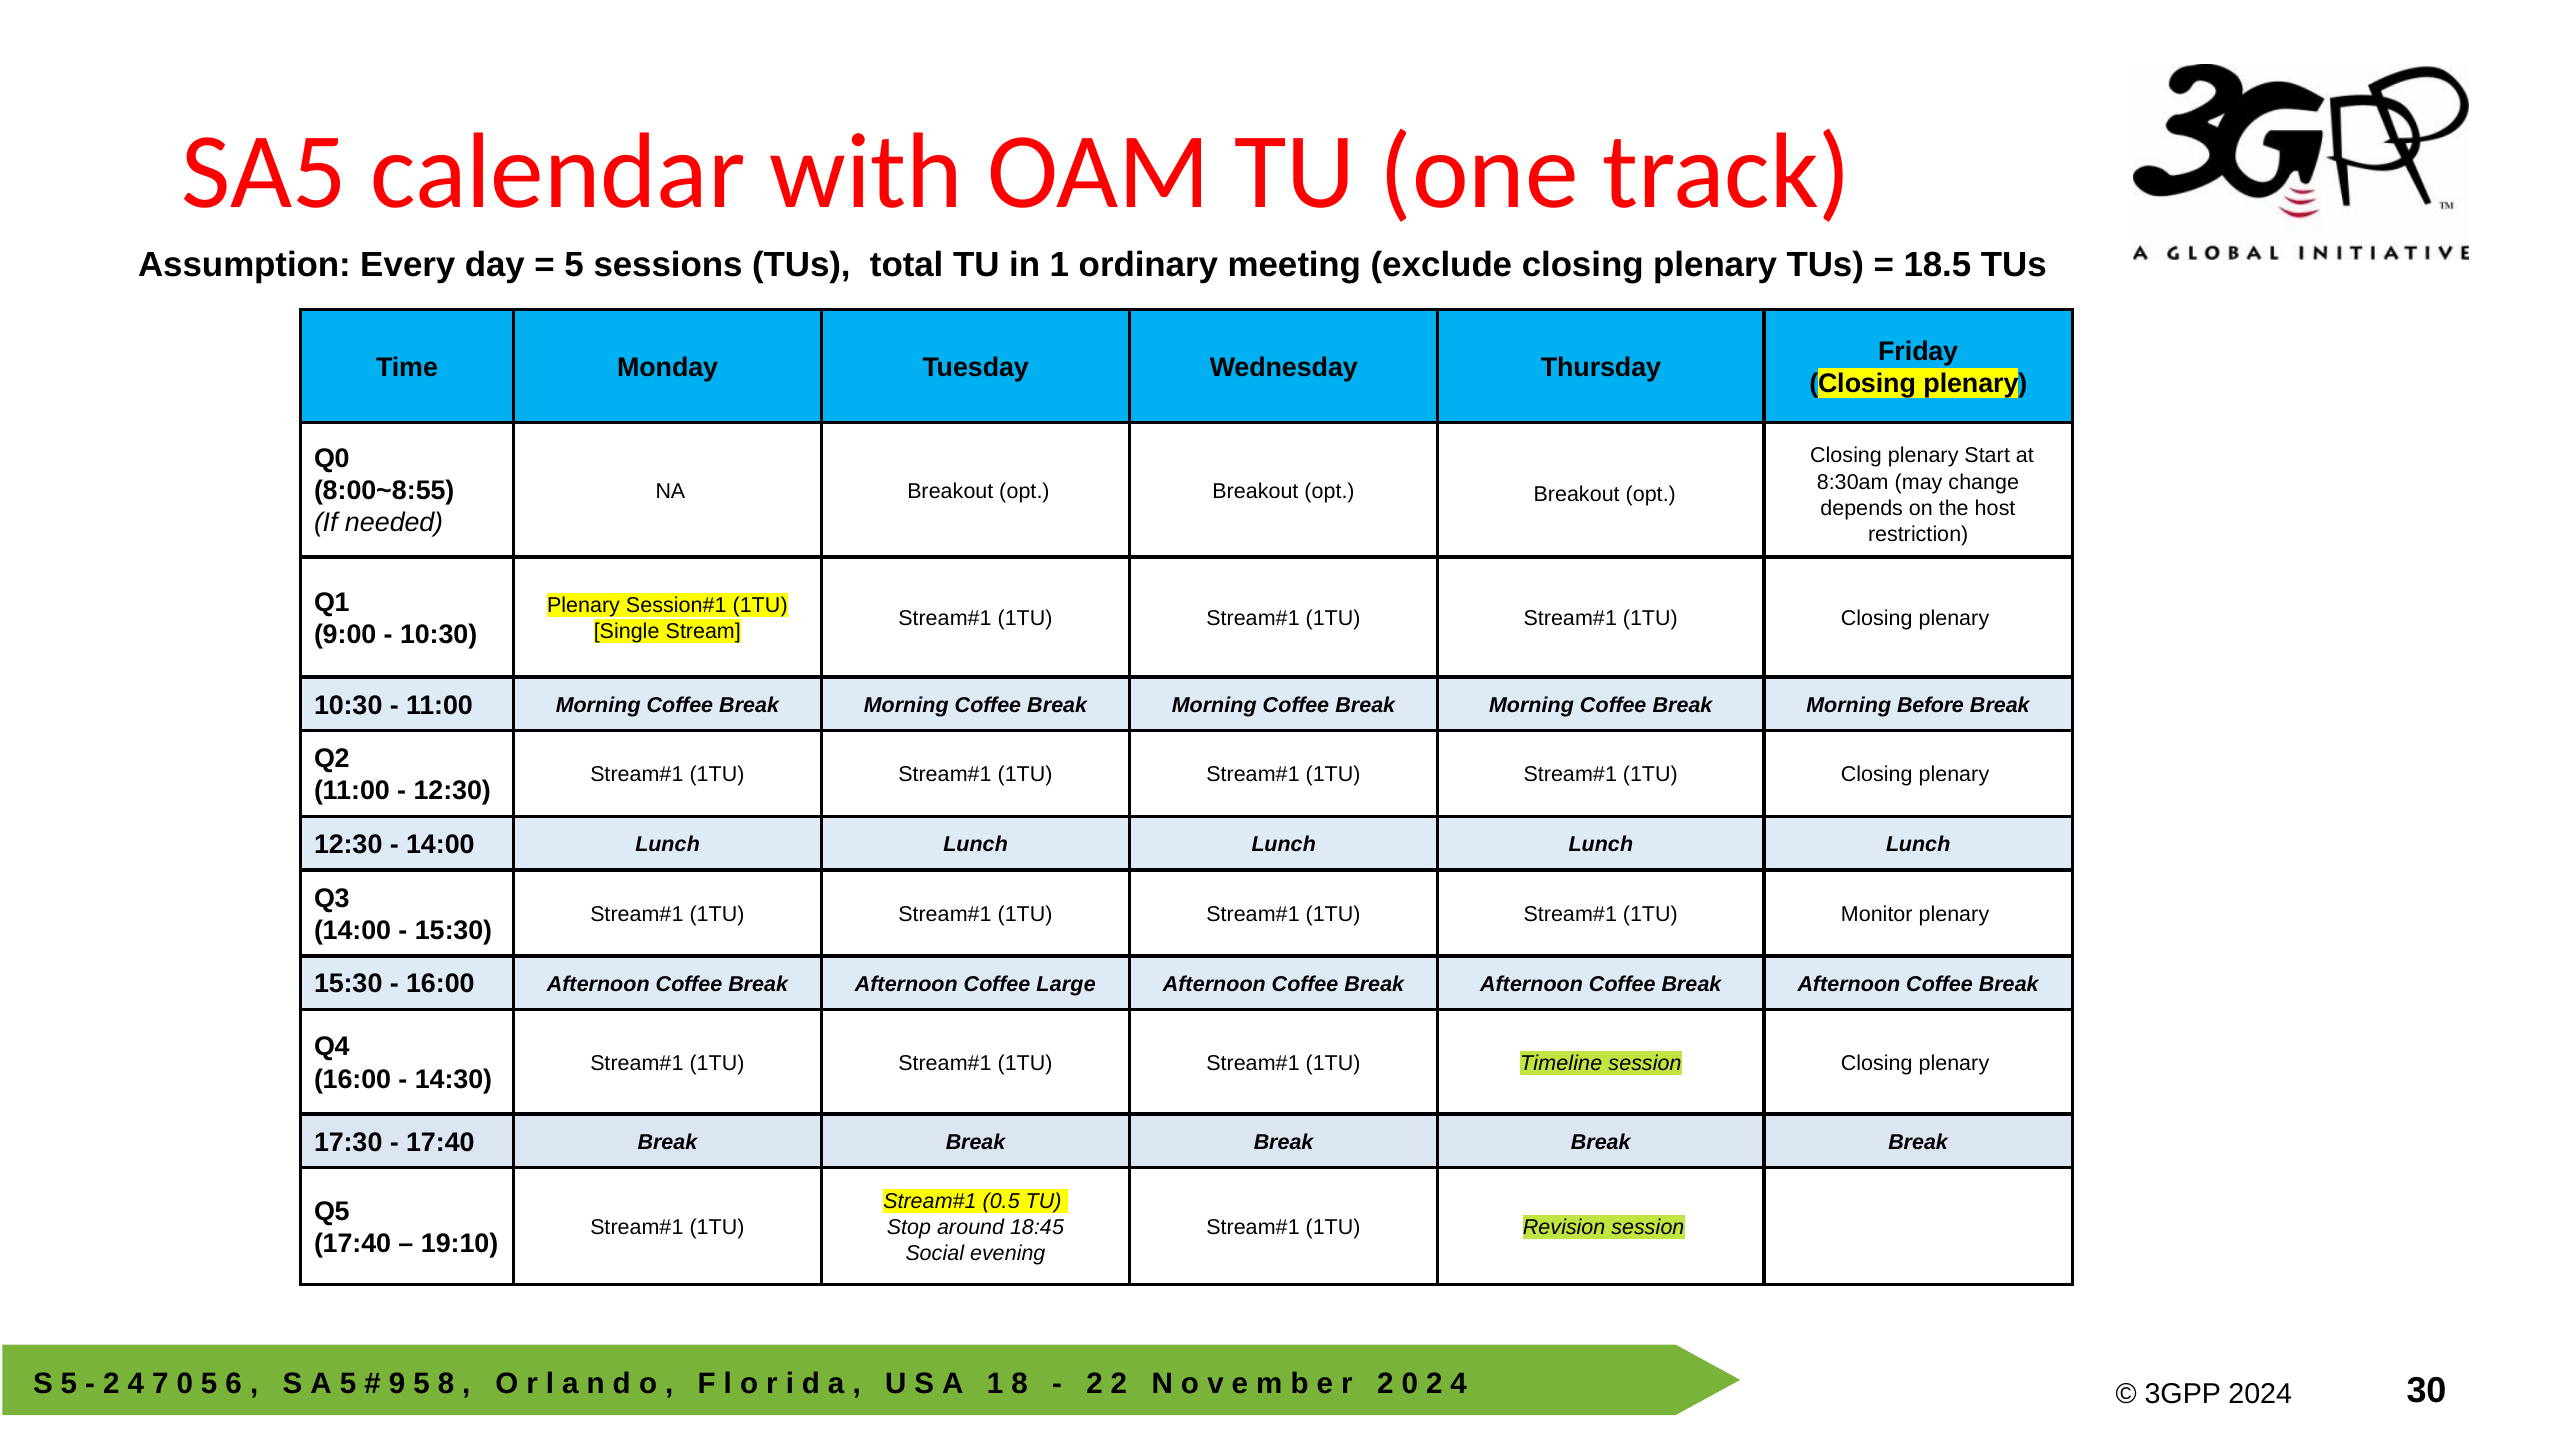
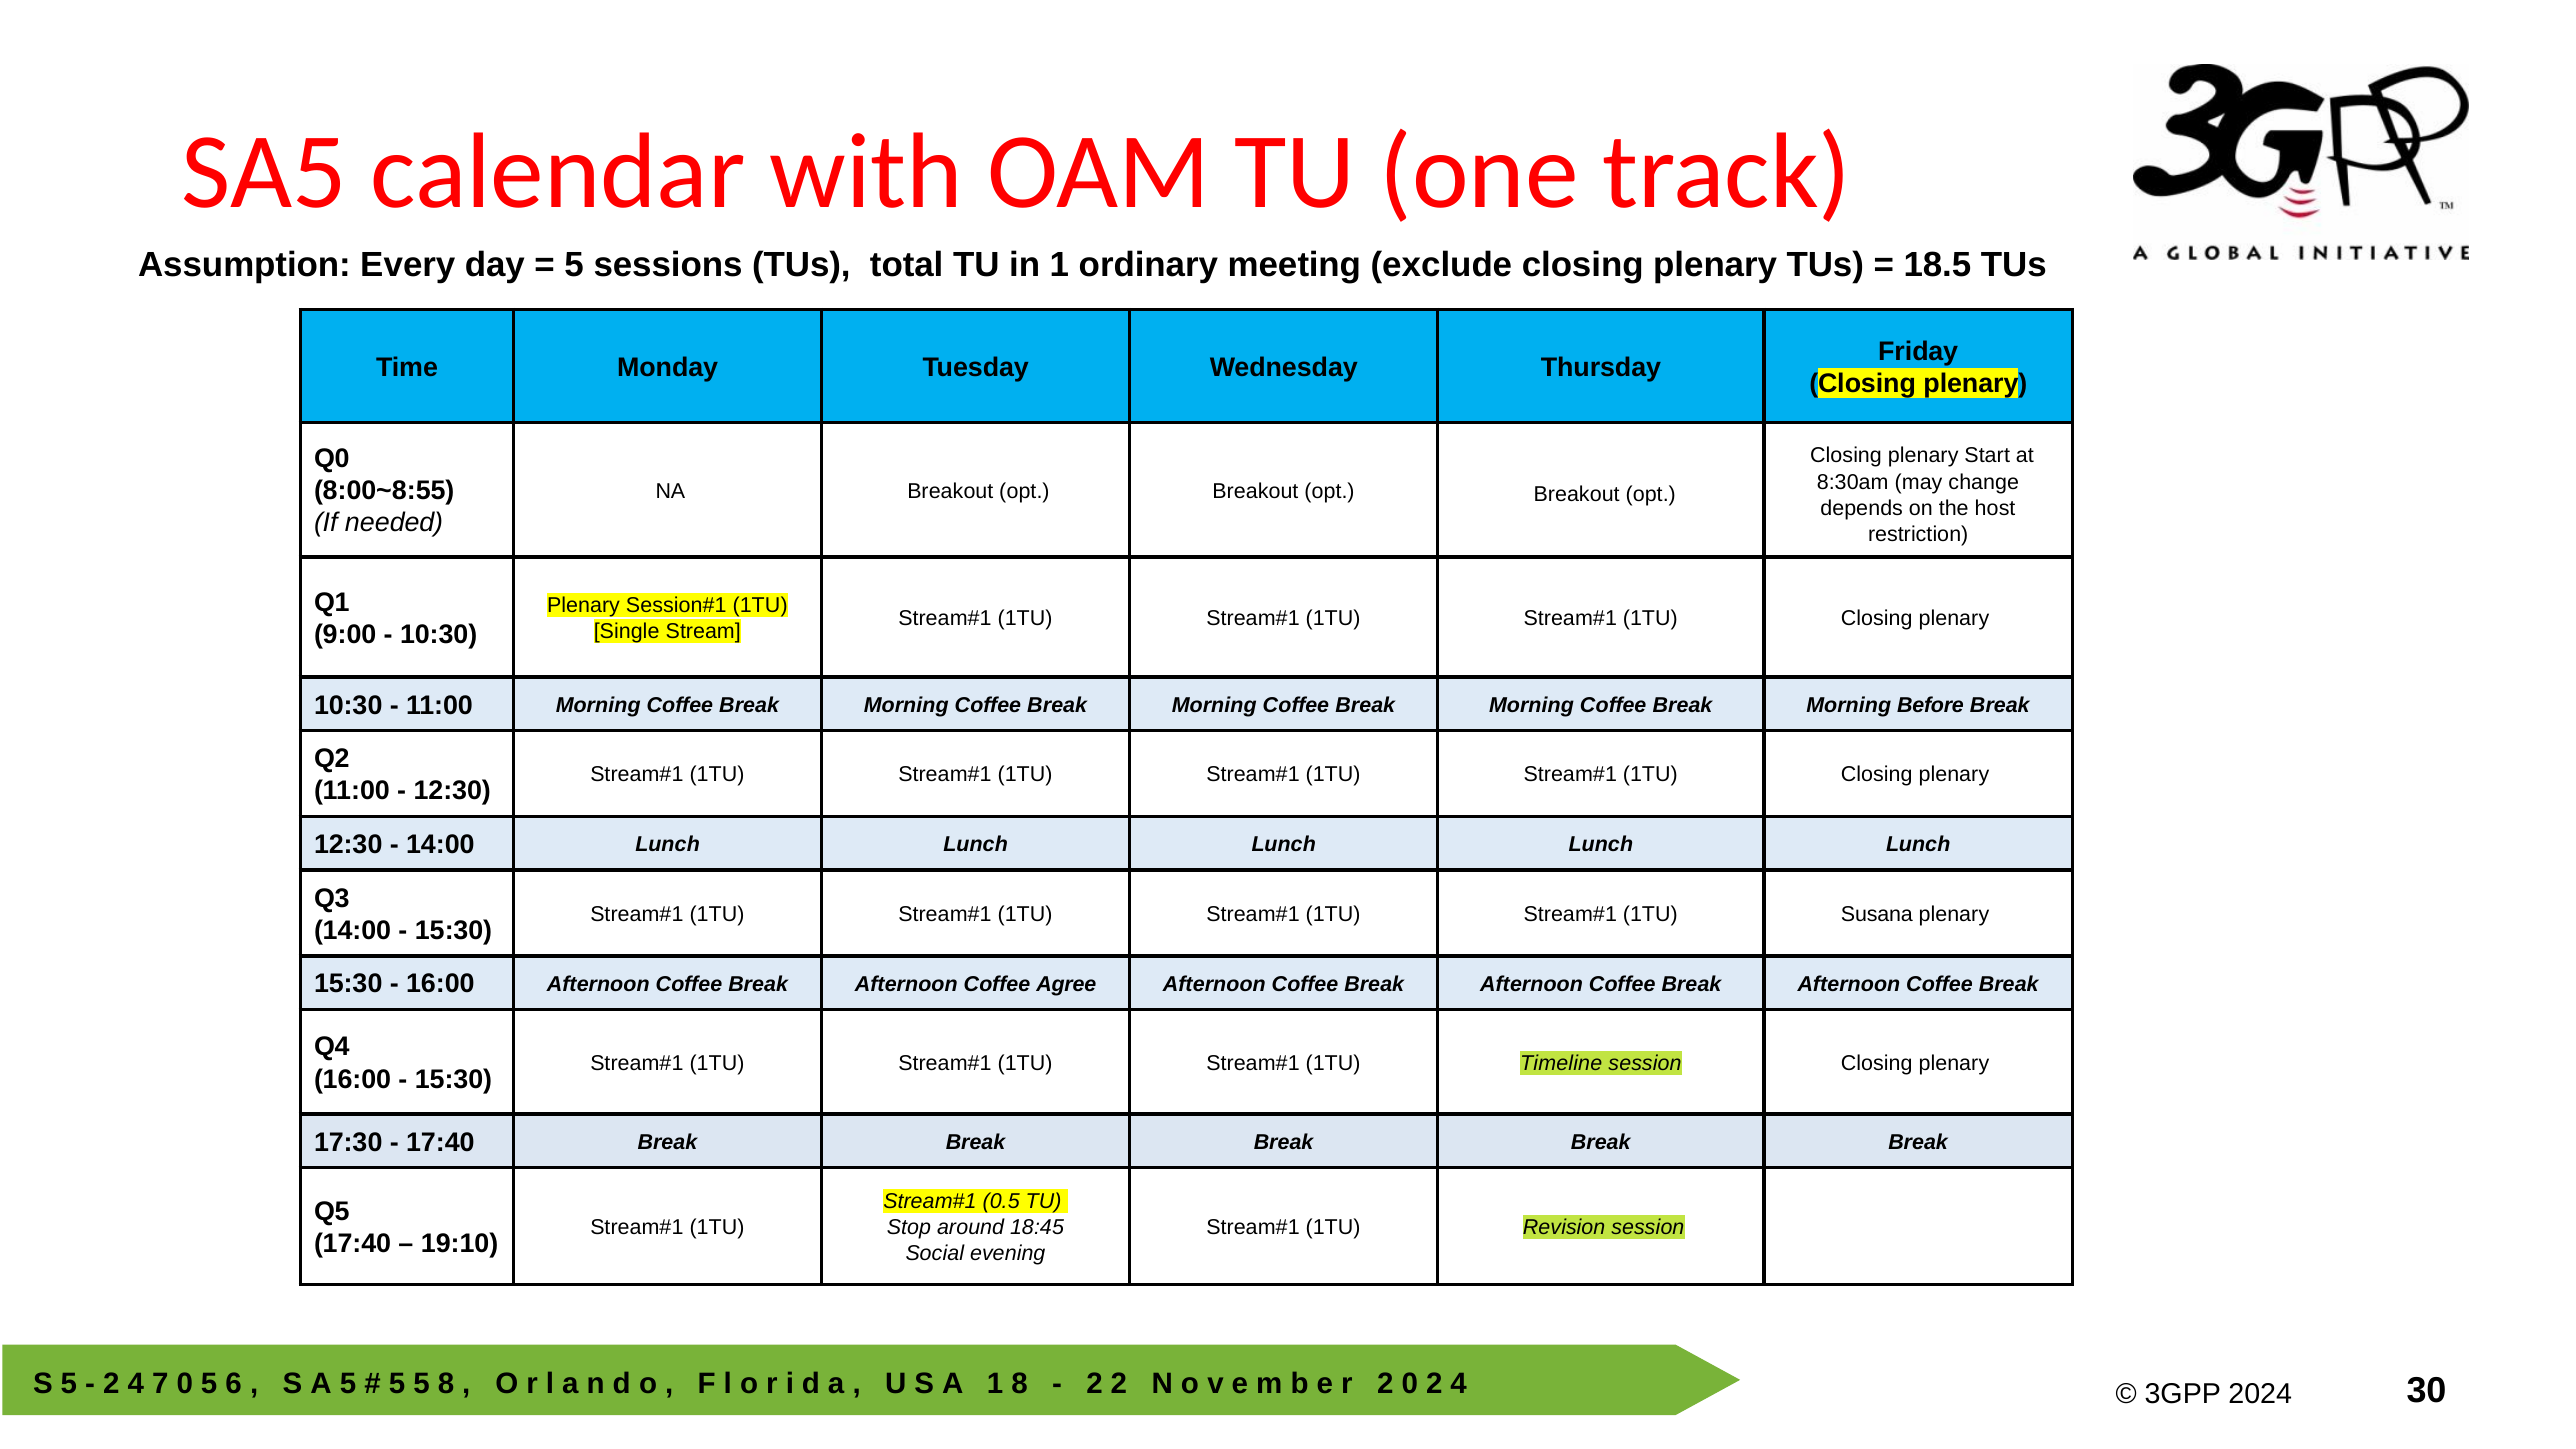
Monitor: Monitor -> Susana (1877, 914)
Large: Large -> Agree (1066, 984)
14:30: 14:30 -> 15:30 (454, 1079)
9: 9 -> 5 (397, 1384)
